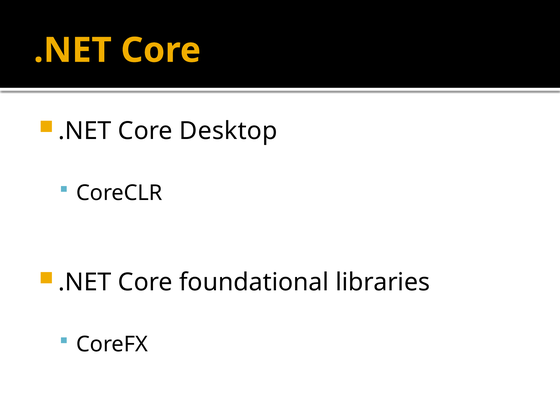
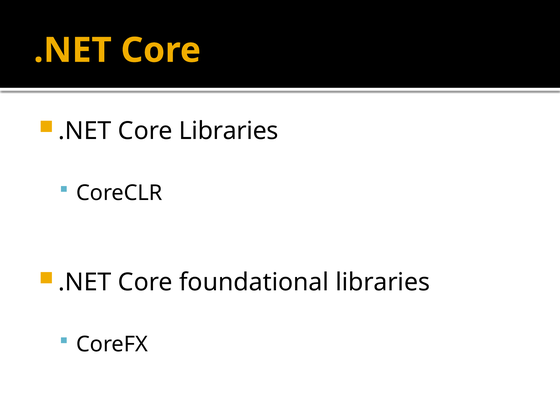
Core Desktop: Desktop -> Libraries (229, 131)
